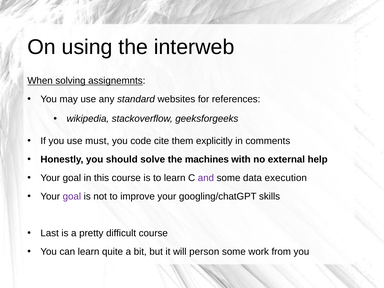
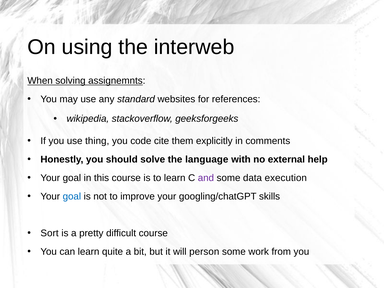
must: must -> thing (97, 141)
machines: machines -> language (207, 159)
goal colour: purple -> blue (72, 196)
Last: Last -> Sort (50, 233)
